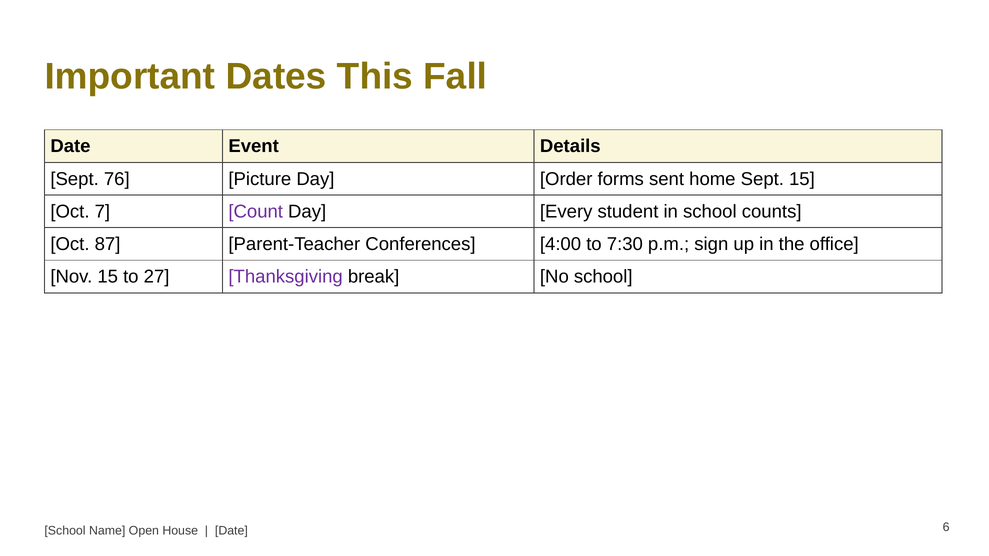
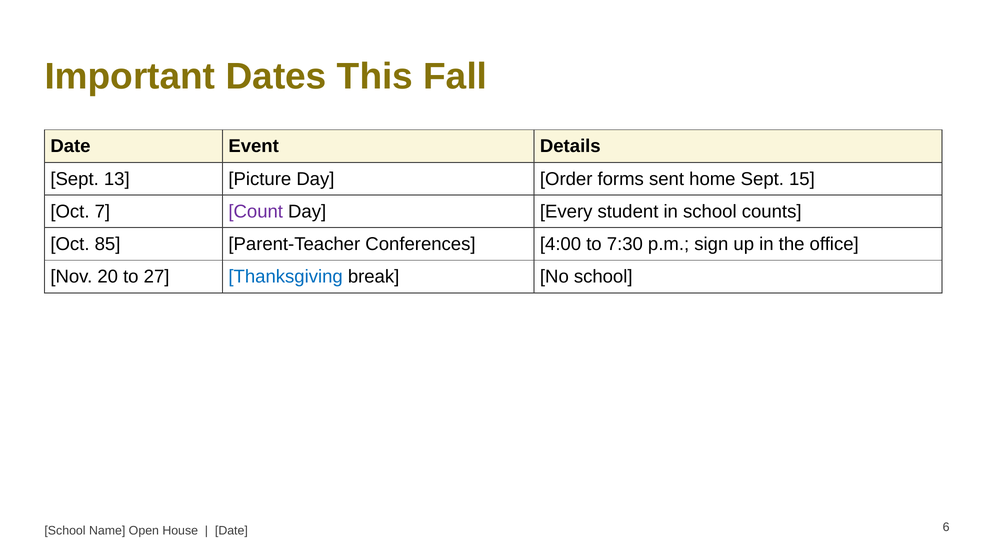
76: 76 -> 13 (117, 179)
87: 87 -> 85 (108, 244)
Nov 15: 15 -> 20 (108, 277)
Thanksgiving colour: purple -> blue (286, 277)
